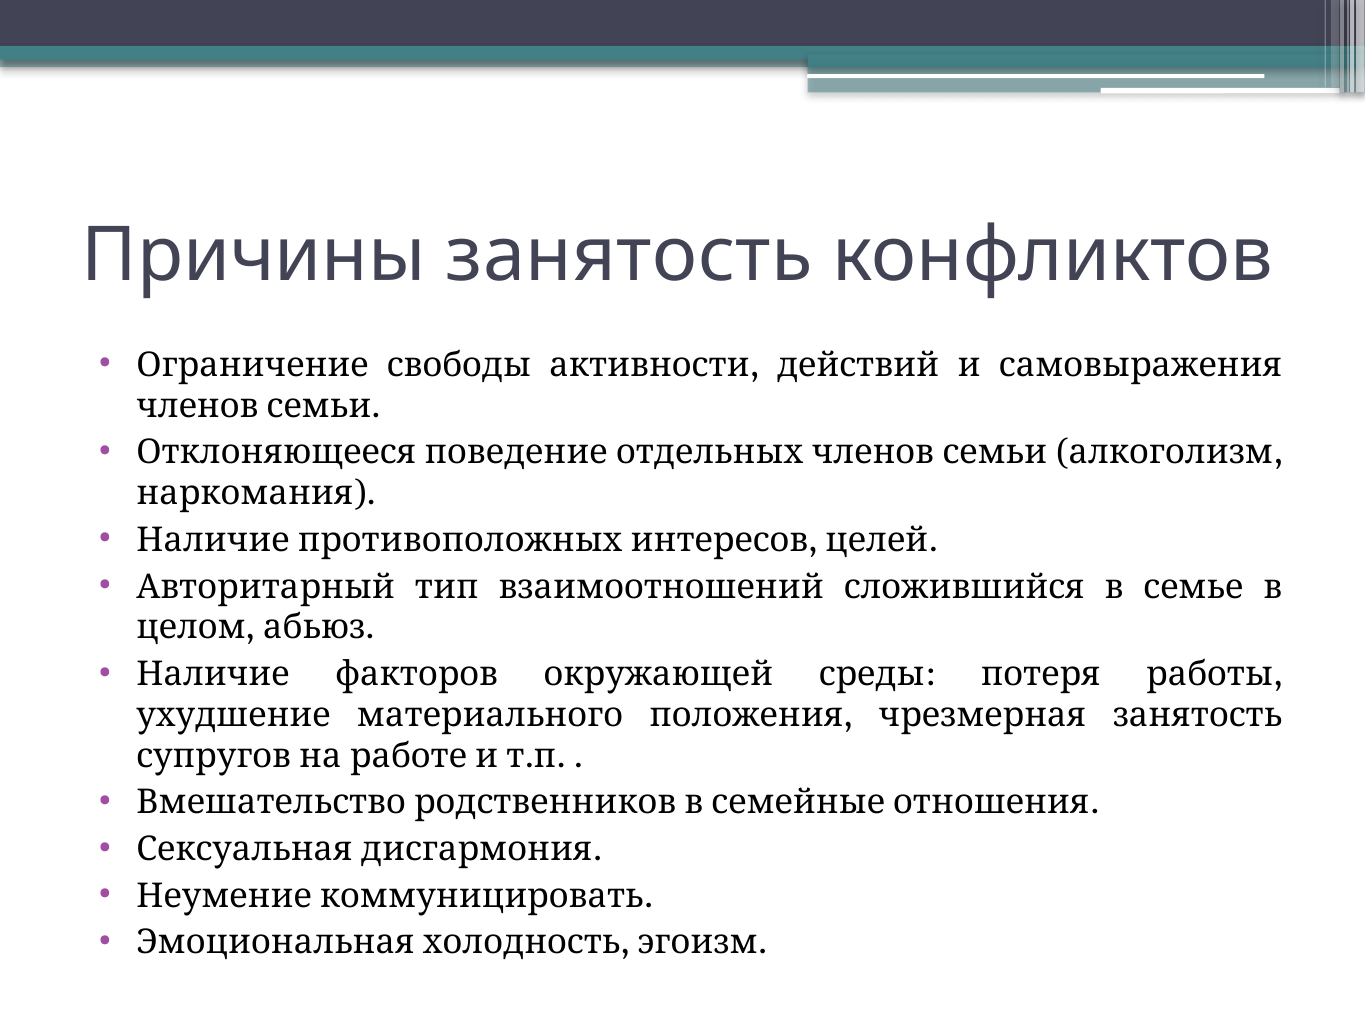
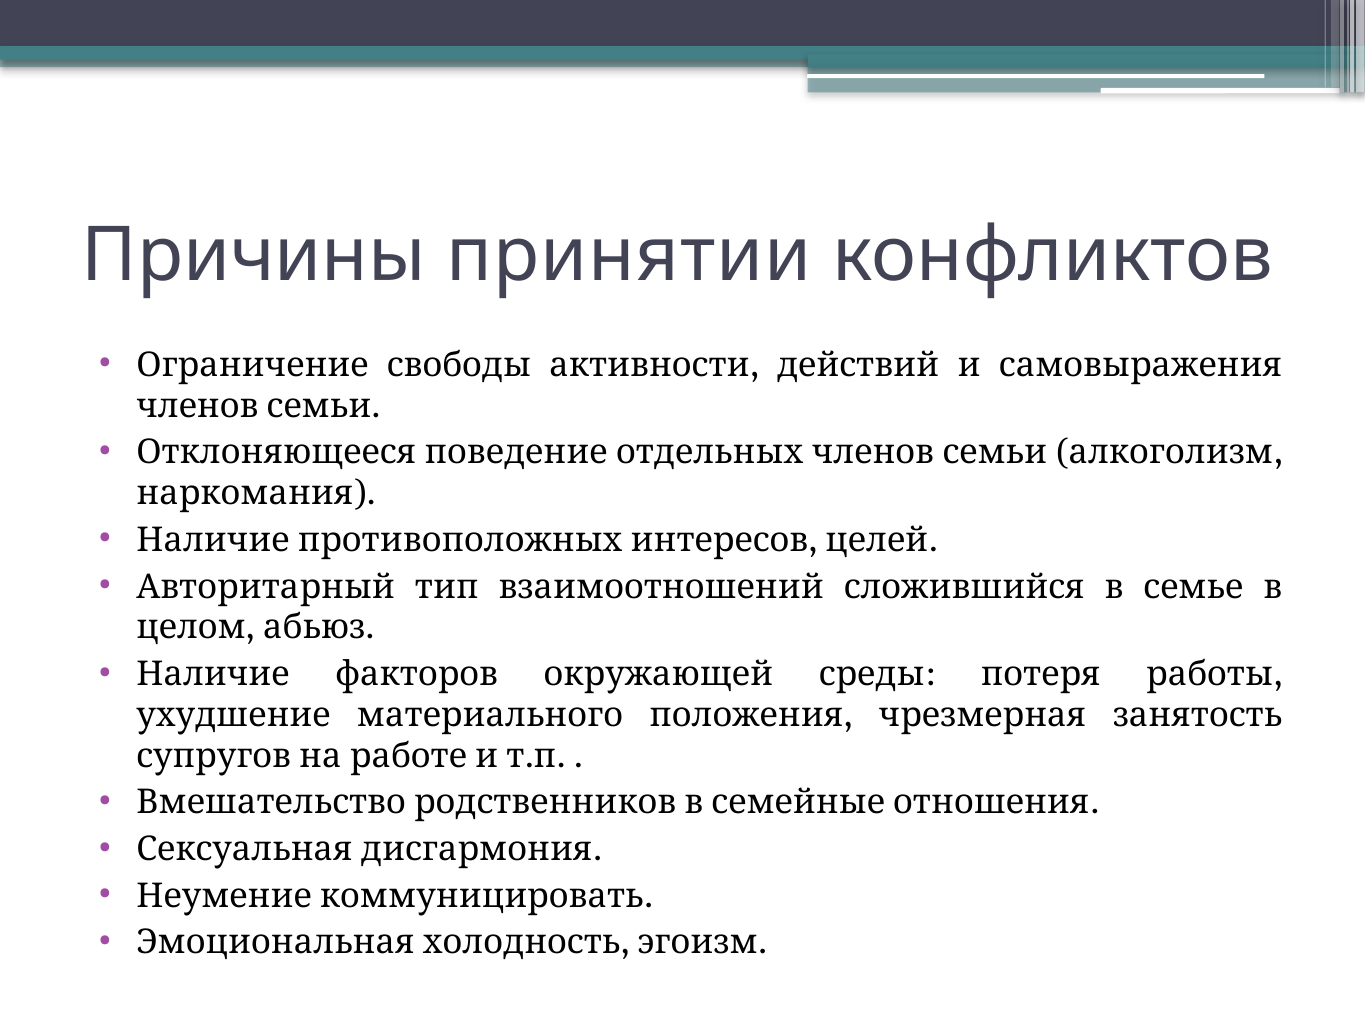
Причины занятость: занятость -> принятии (629, 256)
